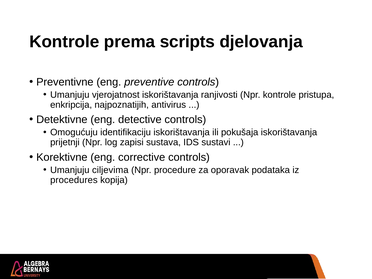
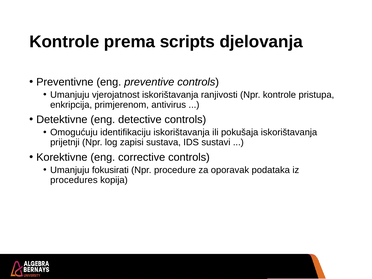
najpoznatijih: najpoznatijih -> primjerenom (122, 105)
ciljevima: ciljevima -> fokusirati (110, 170)
